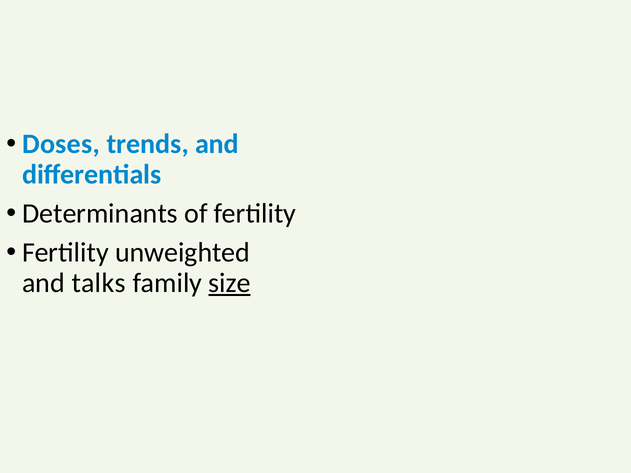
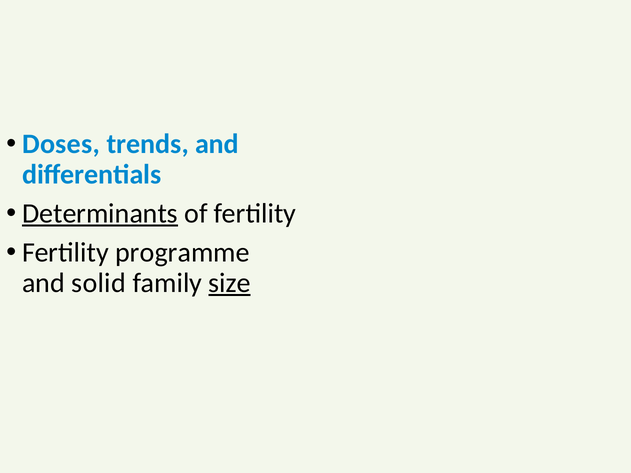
Determinants underline: none -> present (100, 214)
unweighted: unweighted -> programme (182, 253)
talks: talks -> solid (99, 283)
